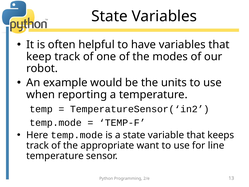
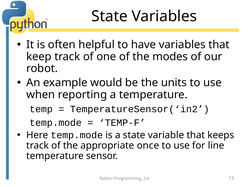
want: want -> once (148, 145)
